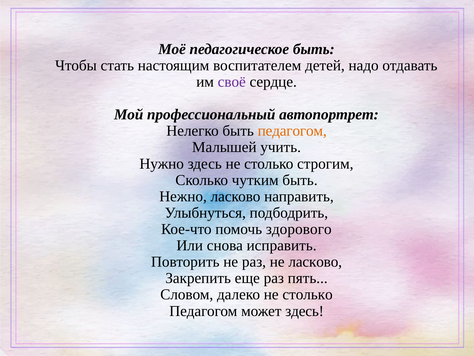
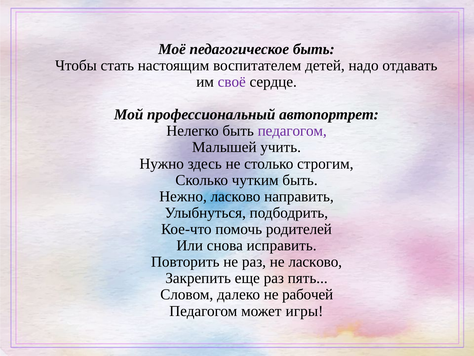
педагогом colour: orange -> purple (292, 131)
здорового: здорового -> родителей (299, 229)
далеко не столько: столько -> рабочей (308, 294)
может здесь: здесь -> игры (304, 311)
